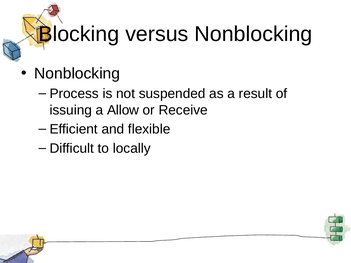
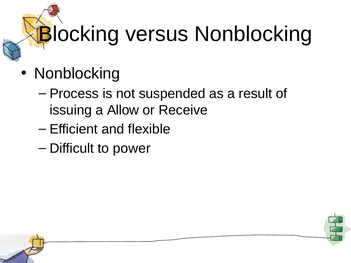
locally: locally -> power (132, 148)
